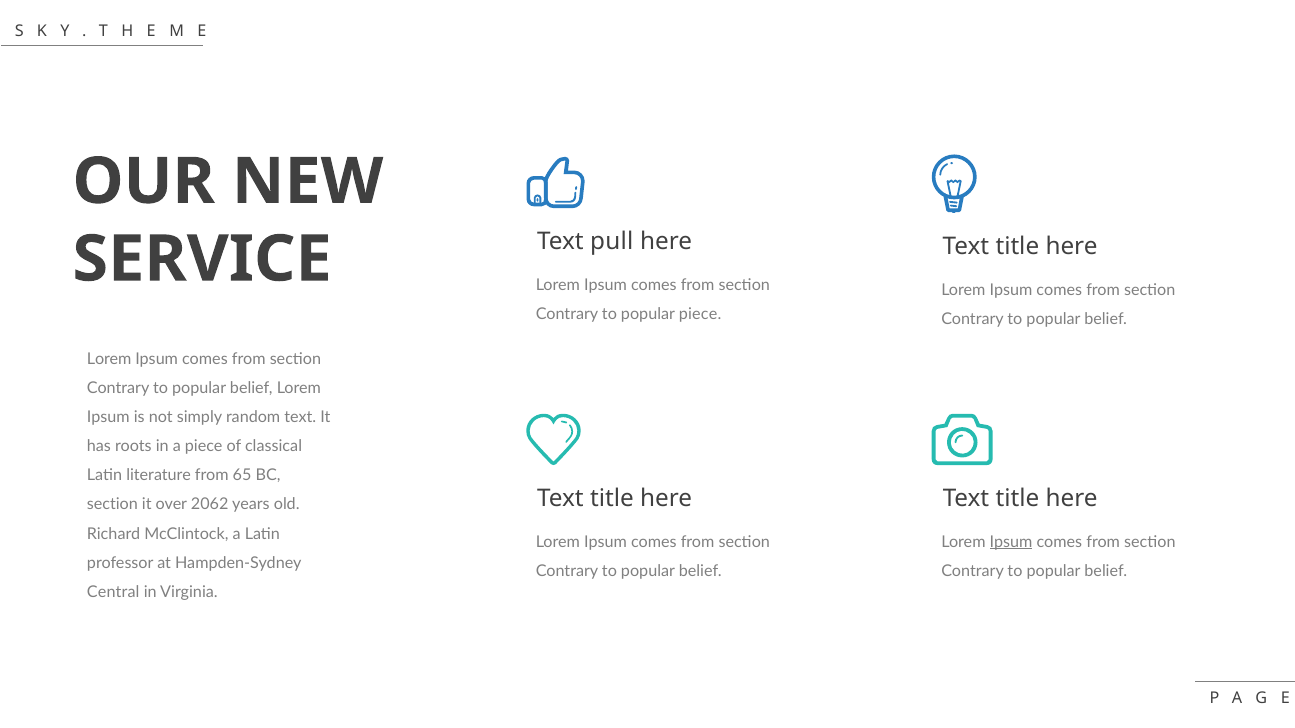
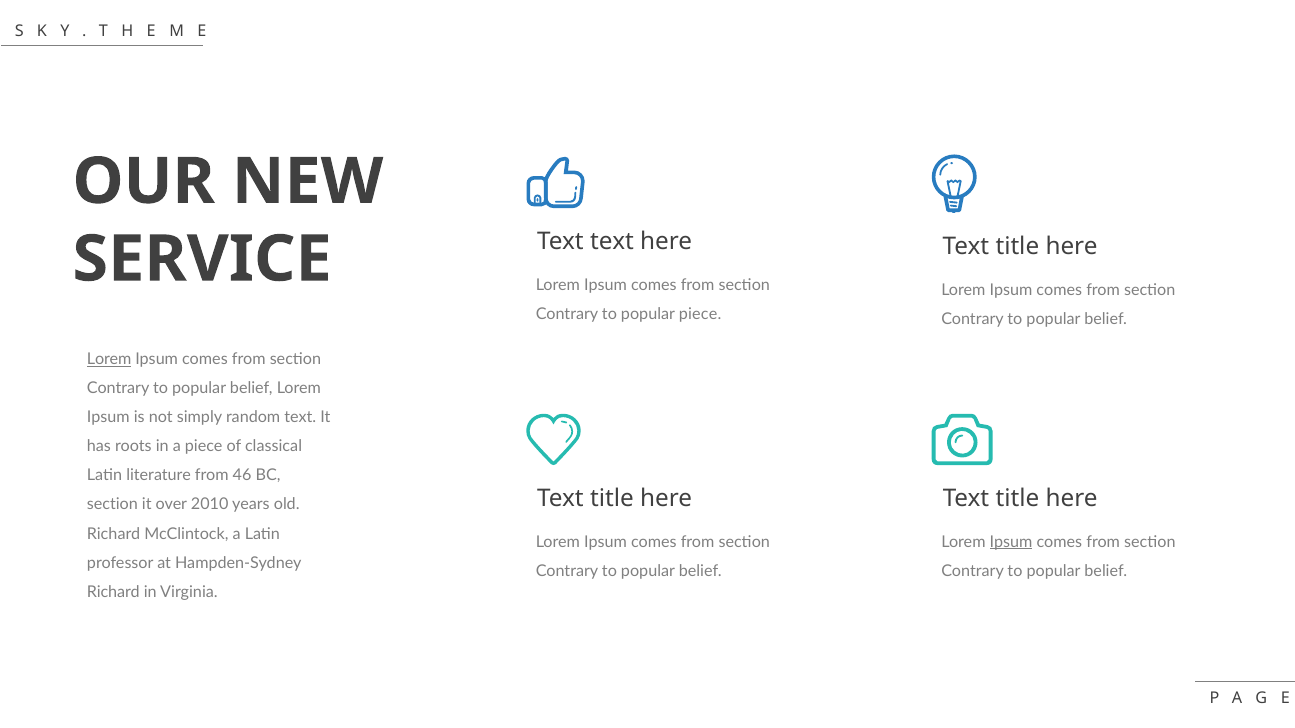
Text pull: pull -> text (612, 241)
Lorem underline: none -> present (109, 359)
65: 65 -> 46 (242, 476)
2062: 2062 -> 2010 (210, 505)
Central: Central -> Richard (113, 592)
